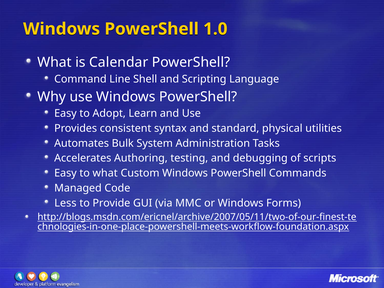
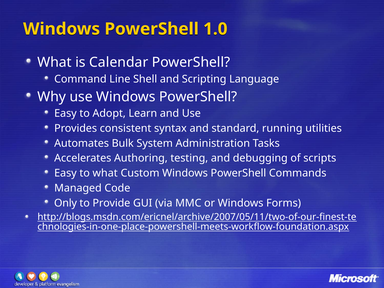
physical: physical -> running (282, 128)
Less: Less -> Only (66, 203)
